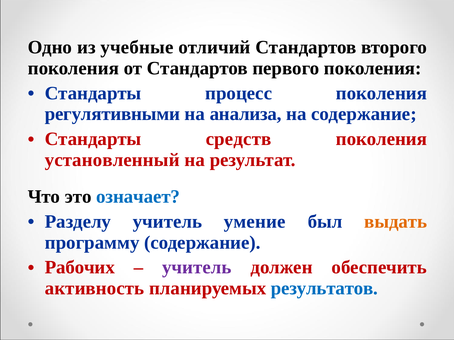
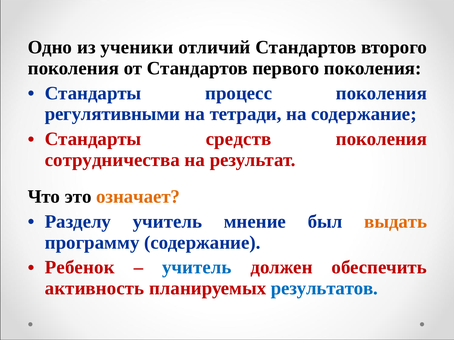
учебные: учебные -> ученики (137, 47)
анализа: анализа -> тетради (246, 114)
установленный: установленный -> сотрудничества (112, 160)
означает colour: blue -> orange (138, 197)
умение: умение -> мнение (255, 222)
Рабочих: Рабочих -> Ребенок (80, 268)
учитель colour: purple -> blue (197, 268)
